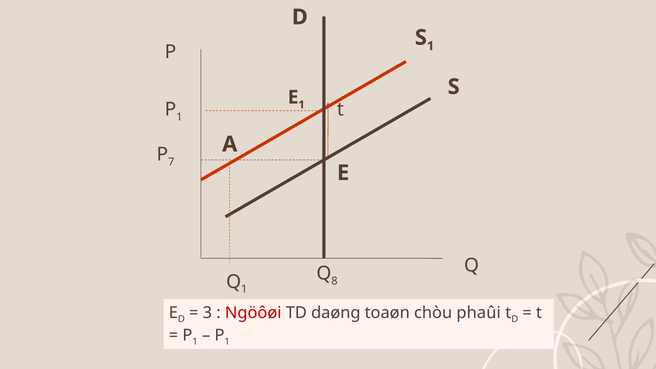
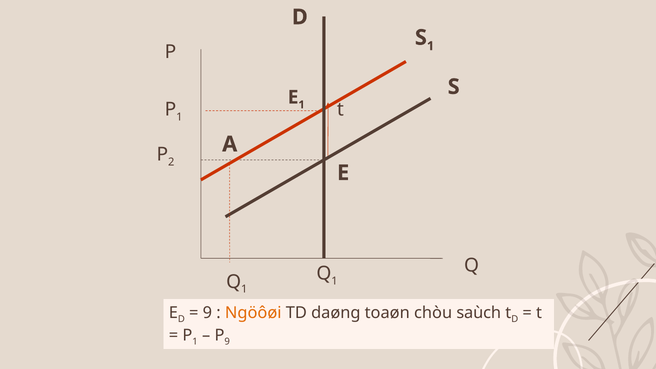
7: 7 -> 2 (171, 162)
8: 8 -> 1 (334, 281)
3: 3 -> 9 (207, 313)
Ngöôøi colour: red -> orange (253, 313)
phaûi: phaûi -> saùch (479, 313)
1: 1 -> 9 (227, 341)
